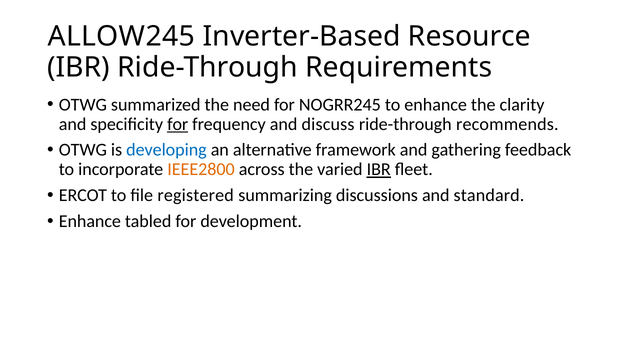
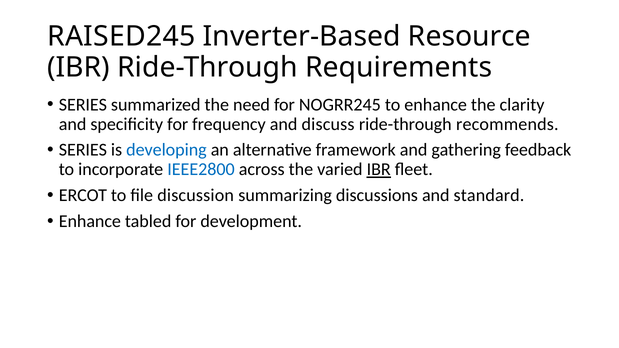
ALLOW245: ALLOW245 -> RAISED245 (121, 37)
OTWG: OTWG -> SERIES (83, 105)
for underline: present -> none (178, 124)
OTWG: OTWG -> SERIES (83, 150)
IEEE2800 colour: orange -> blue (201, 170)
registered: registered -> discussion (196, 196)
